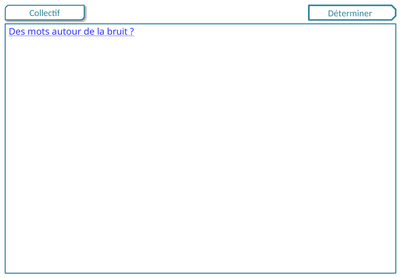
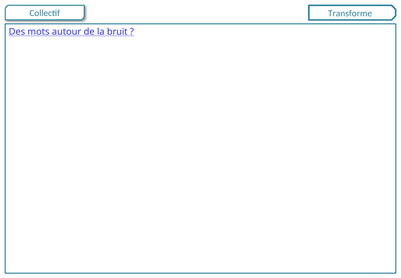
Déterminer: Déterminer -> Transforme (350, 13)
